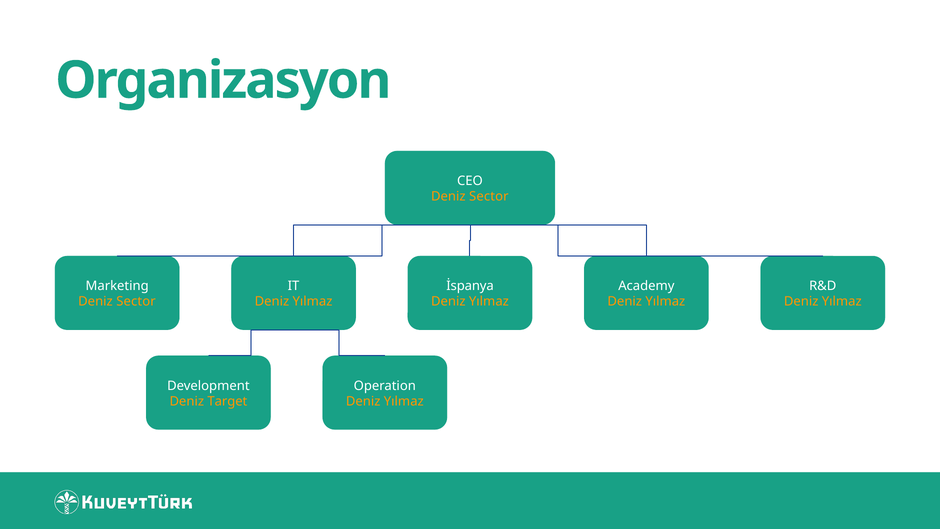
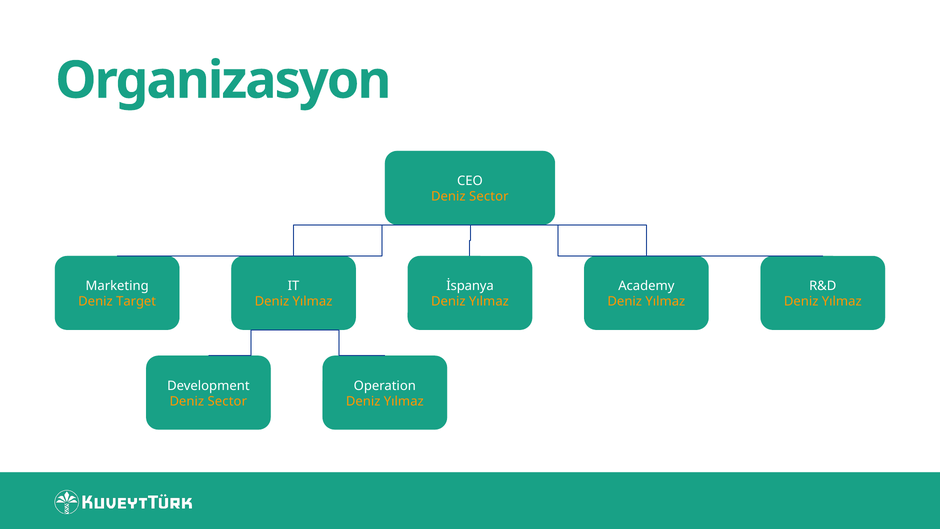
Sector: Sector -> Target (136, 302)
Target: Target -> Sector (227, 401)
